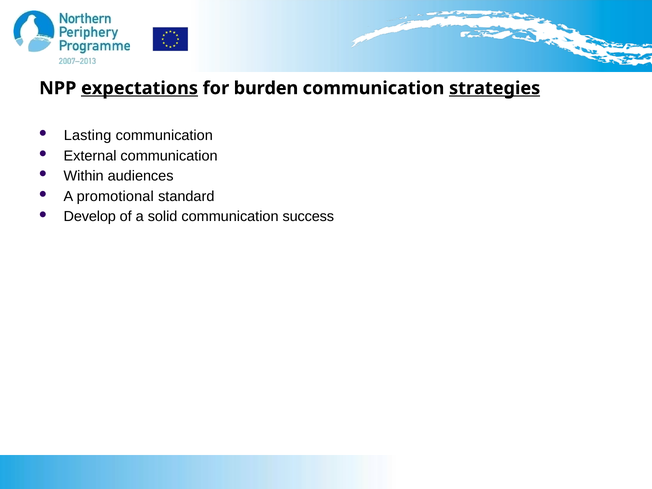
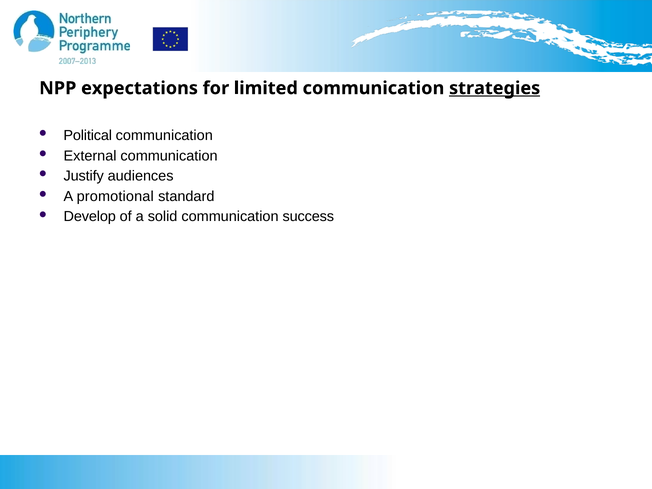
expectations underline: present -> none (140, 88)
burden: burden -> limited (266, 88)
Lasting: Lasting -> Political (88, 136)
Within: Within -> Justify (84, 176)
